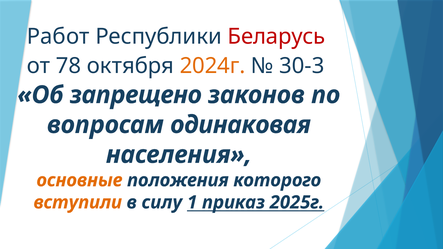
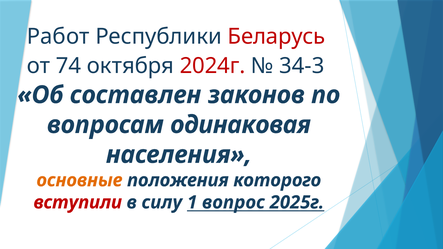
78: 78 -> 74 (68, 66)
2024г colour: orange -> red (213, 66)
30-3: 30-3 -> 34-3 (302, 66)
запрещено: запрещено -> составлен (136, 95)
вступили colour: orange -> red (78, 203)
приказ: приказ -> вопрос (233, 203)
